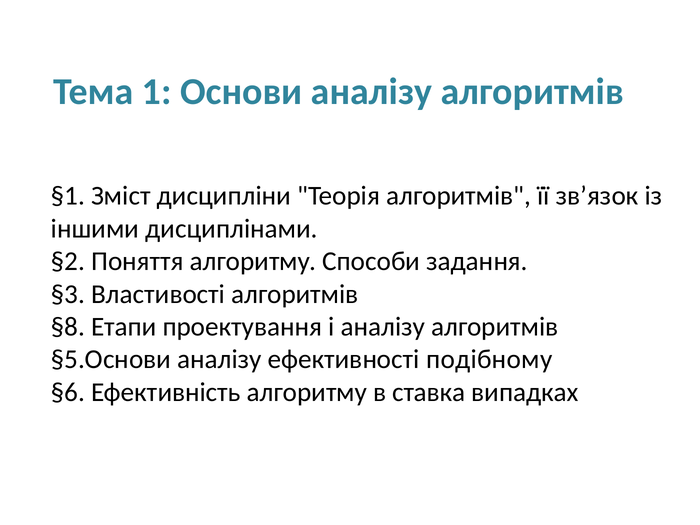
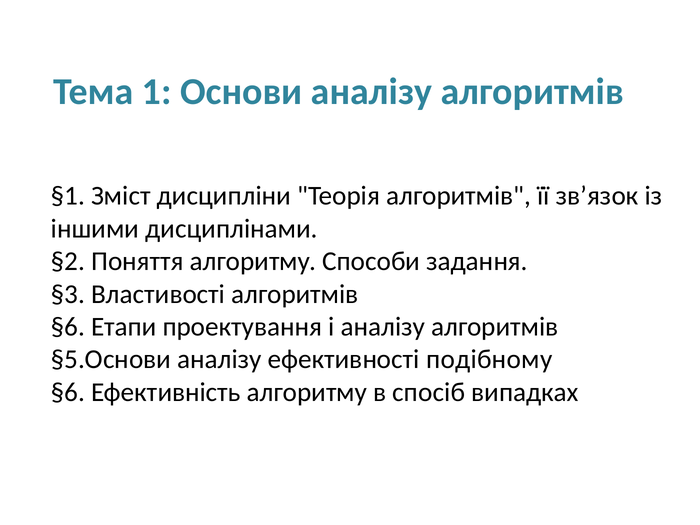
§8: §8 -> §6 (68, 327)
ставка: ставка -> спосіб (429, 392)
